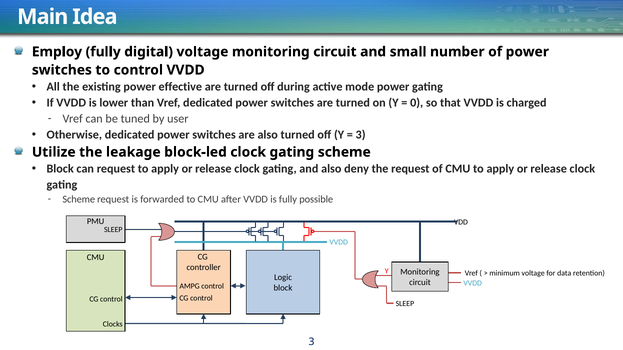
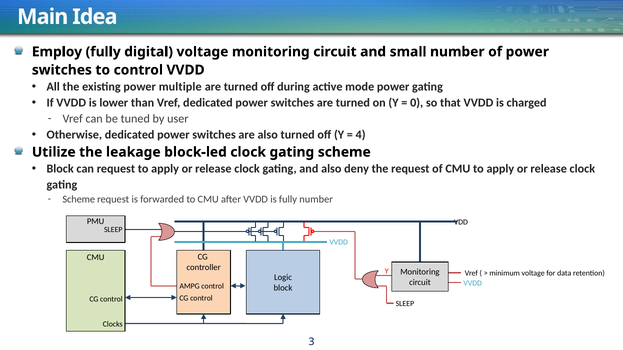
effective: effective -> multiple (180, 87)
3: 3 -> 4 (361, 135)
fully possible: possible -> number (316, 200)
